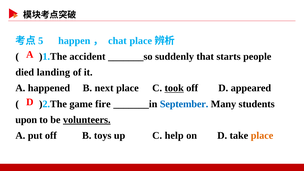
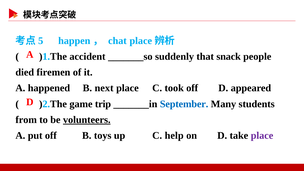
starts: starts -> snack (229, 57)
landing: landing -> firemen (53, 72)
took underline: present -> none (174, 88)
fire: fire -> trip (103, 104)
upon: upon -> from (26, 120)
place colour: orange -> purple (262, 136)
